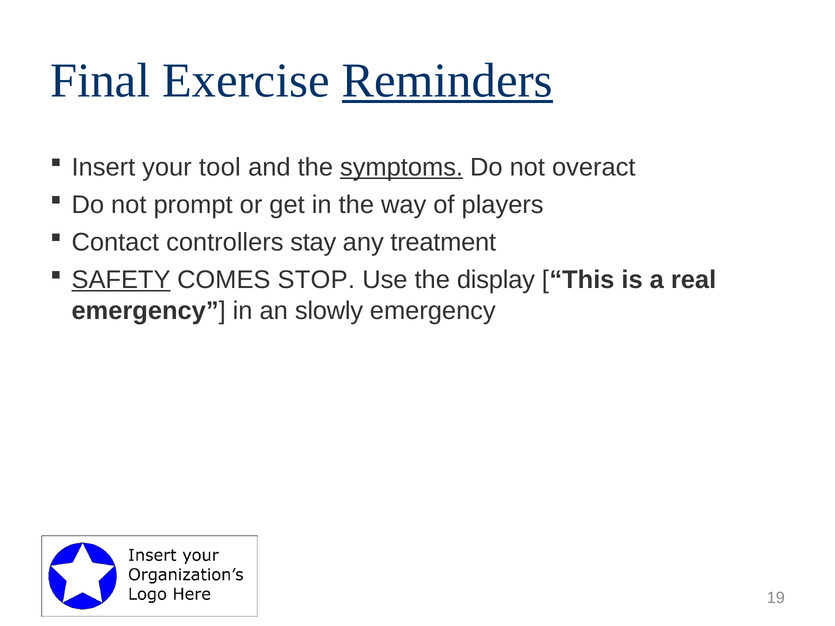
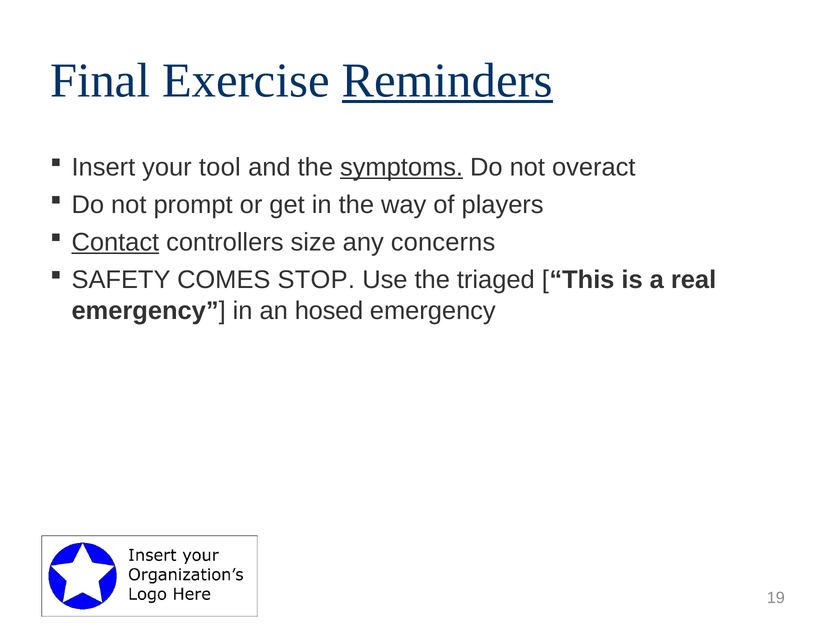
Contact underline: none -> present (115, 243)
stay: stay -> size (313, 243)
treatment: treatment -> concerns (443, 243)
SAFETY underline: present -> none (121, 280)
display: display -> triaged (496, 280)
slowly: slowly -> hosed (329, 311)
